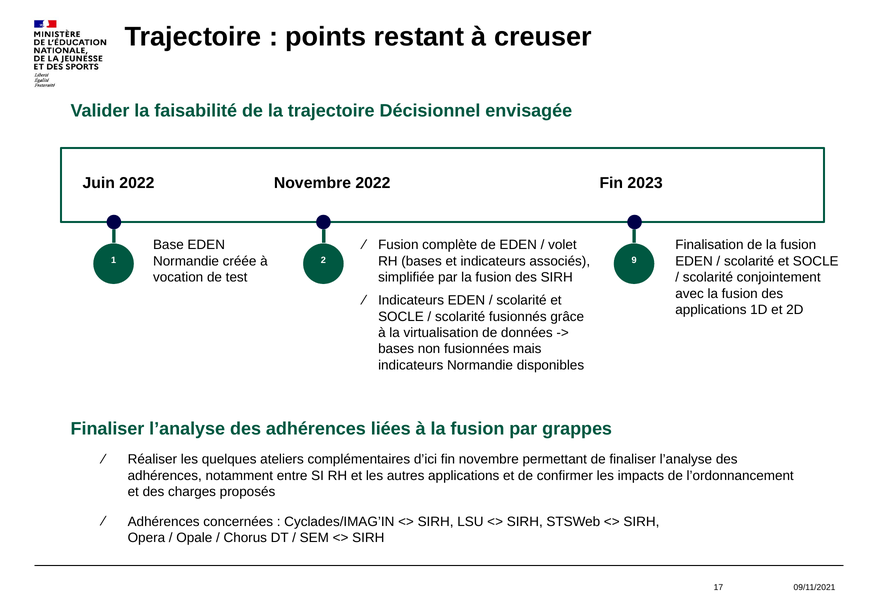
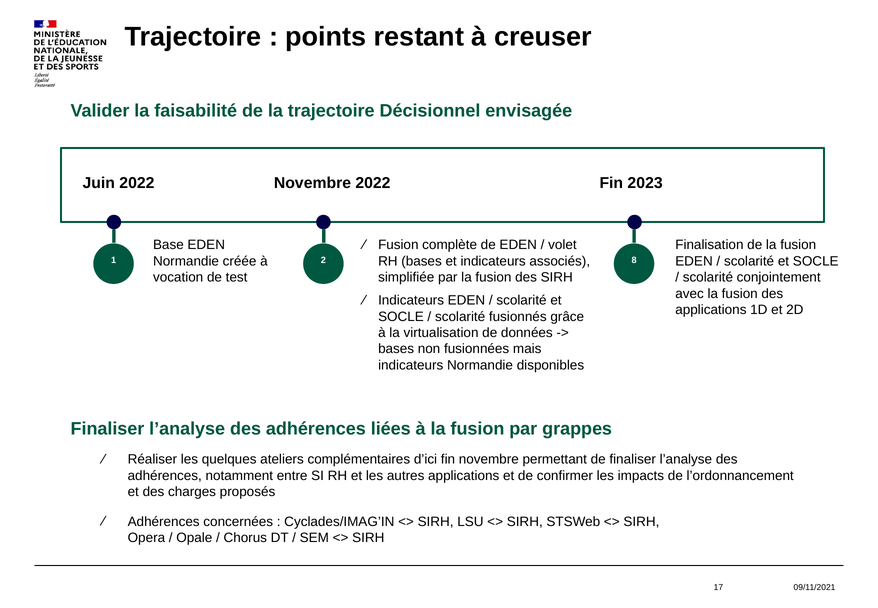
9: 9 -> 8 (634, 260)
